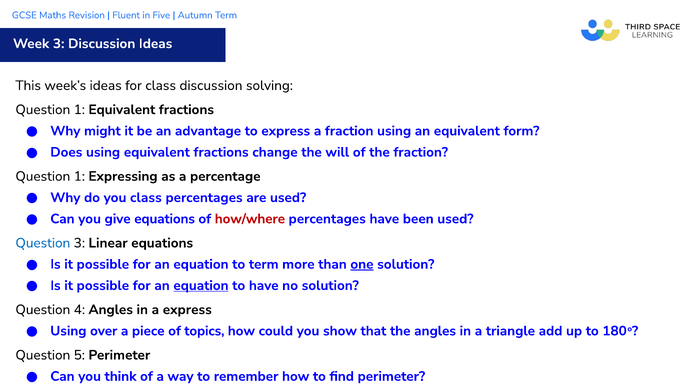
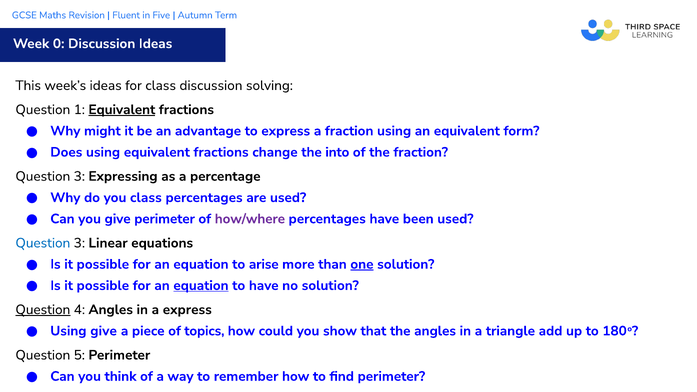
Week 3: 3 -> 0 (59, 44)
Equivalent underline: none -> present (122, 110)
will: will -> into (337, 152)
1: 1 -> 3 (79, 176)
give equations: equations -> perimeter (165, 219)
how/where colour: red -> purple (250, 219)
to term: term -> arise (264, 264)
Question underline: none -> present (43, 310)
Using over: over -> give (104, 331)
